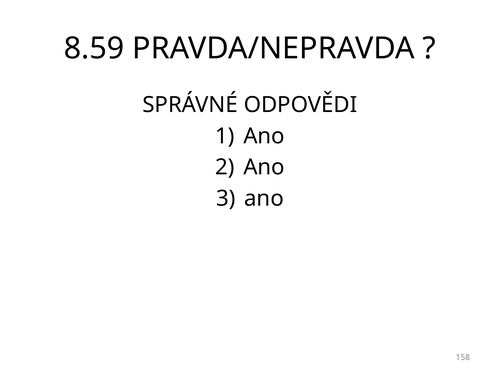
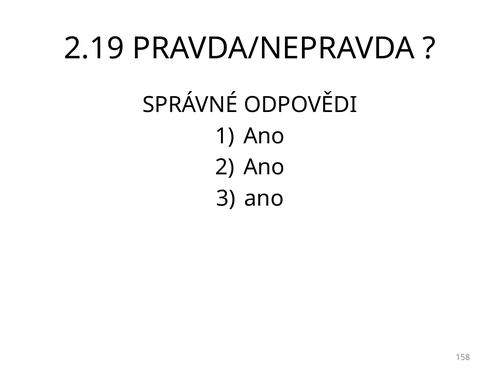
8.59: 8.59 -> 2.19 (94, 48)
